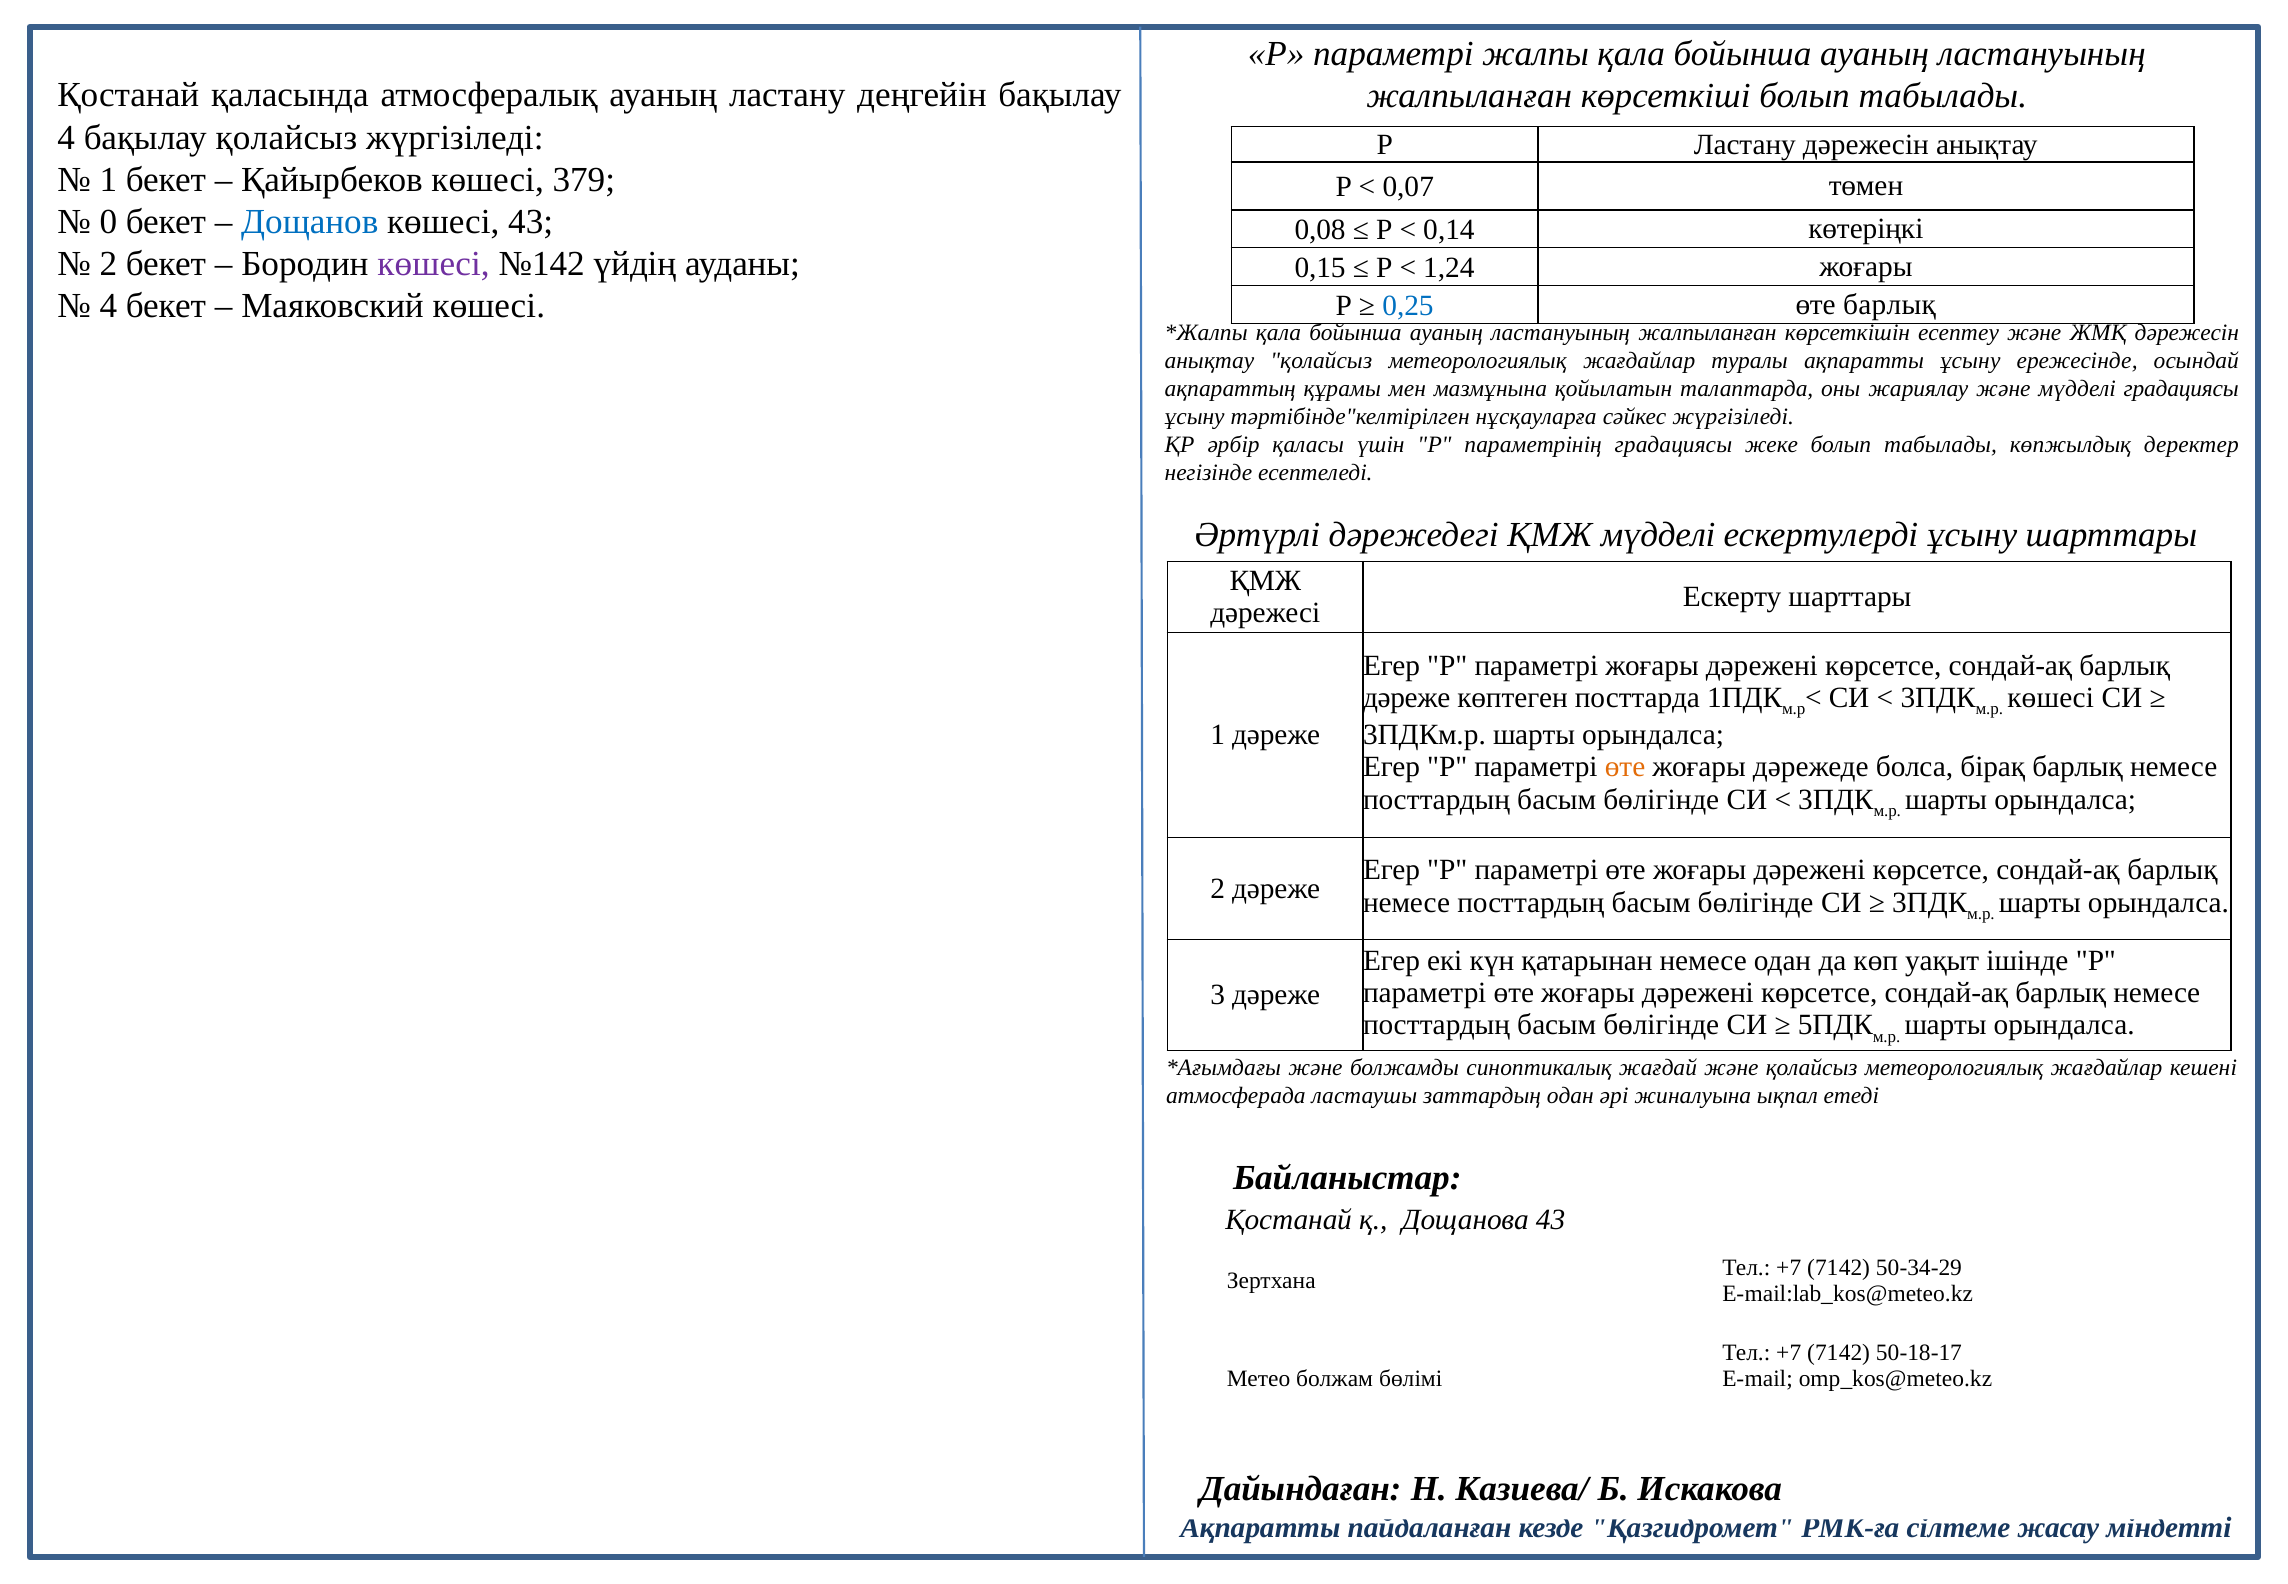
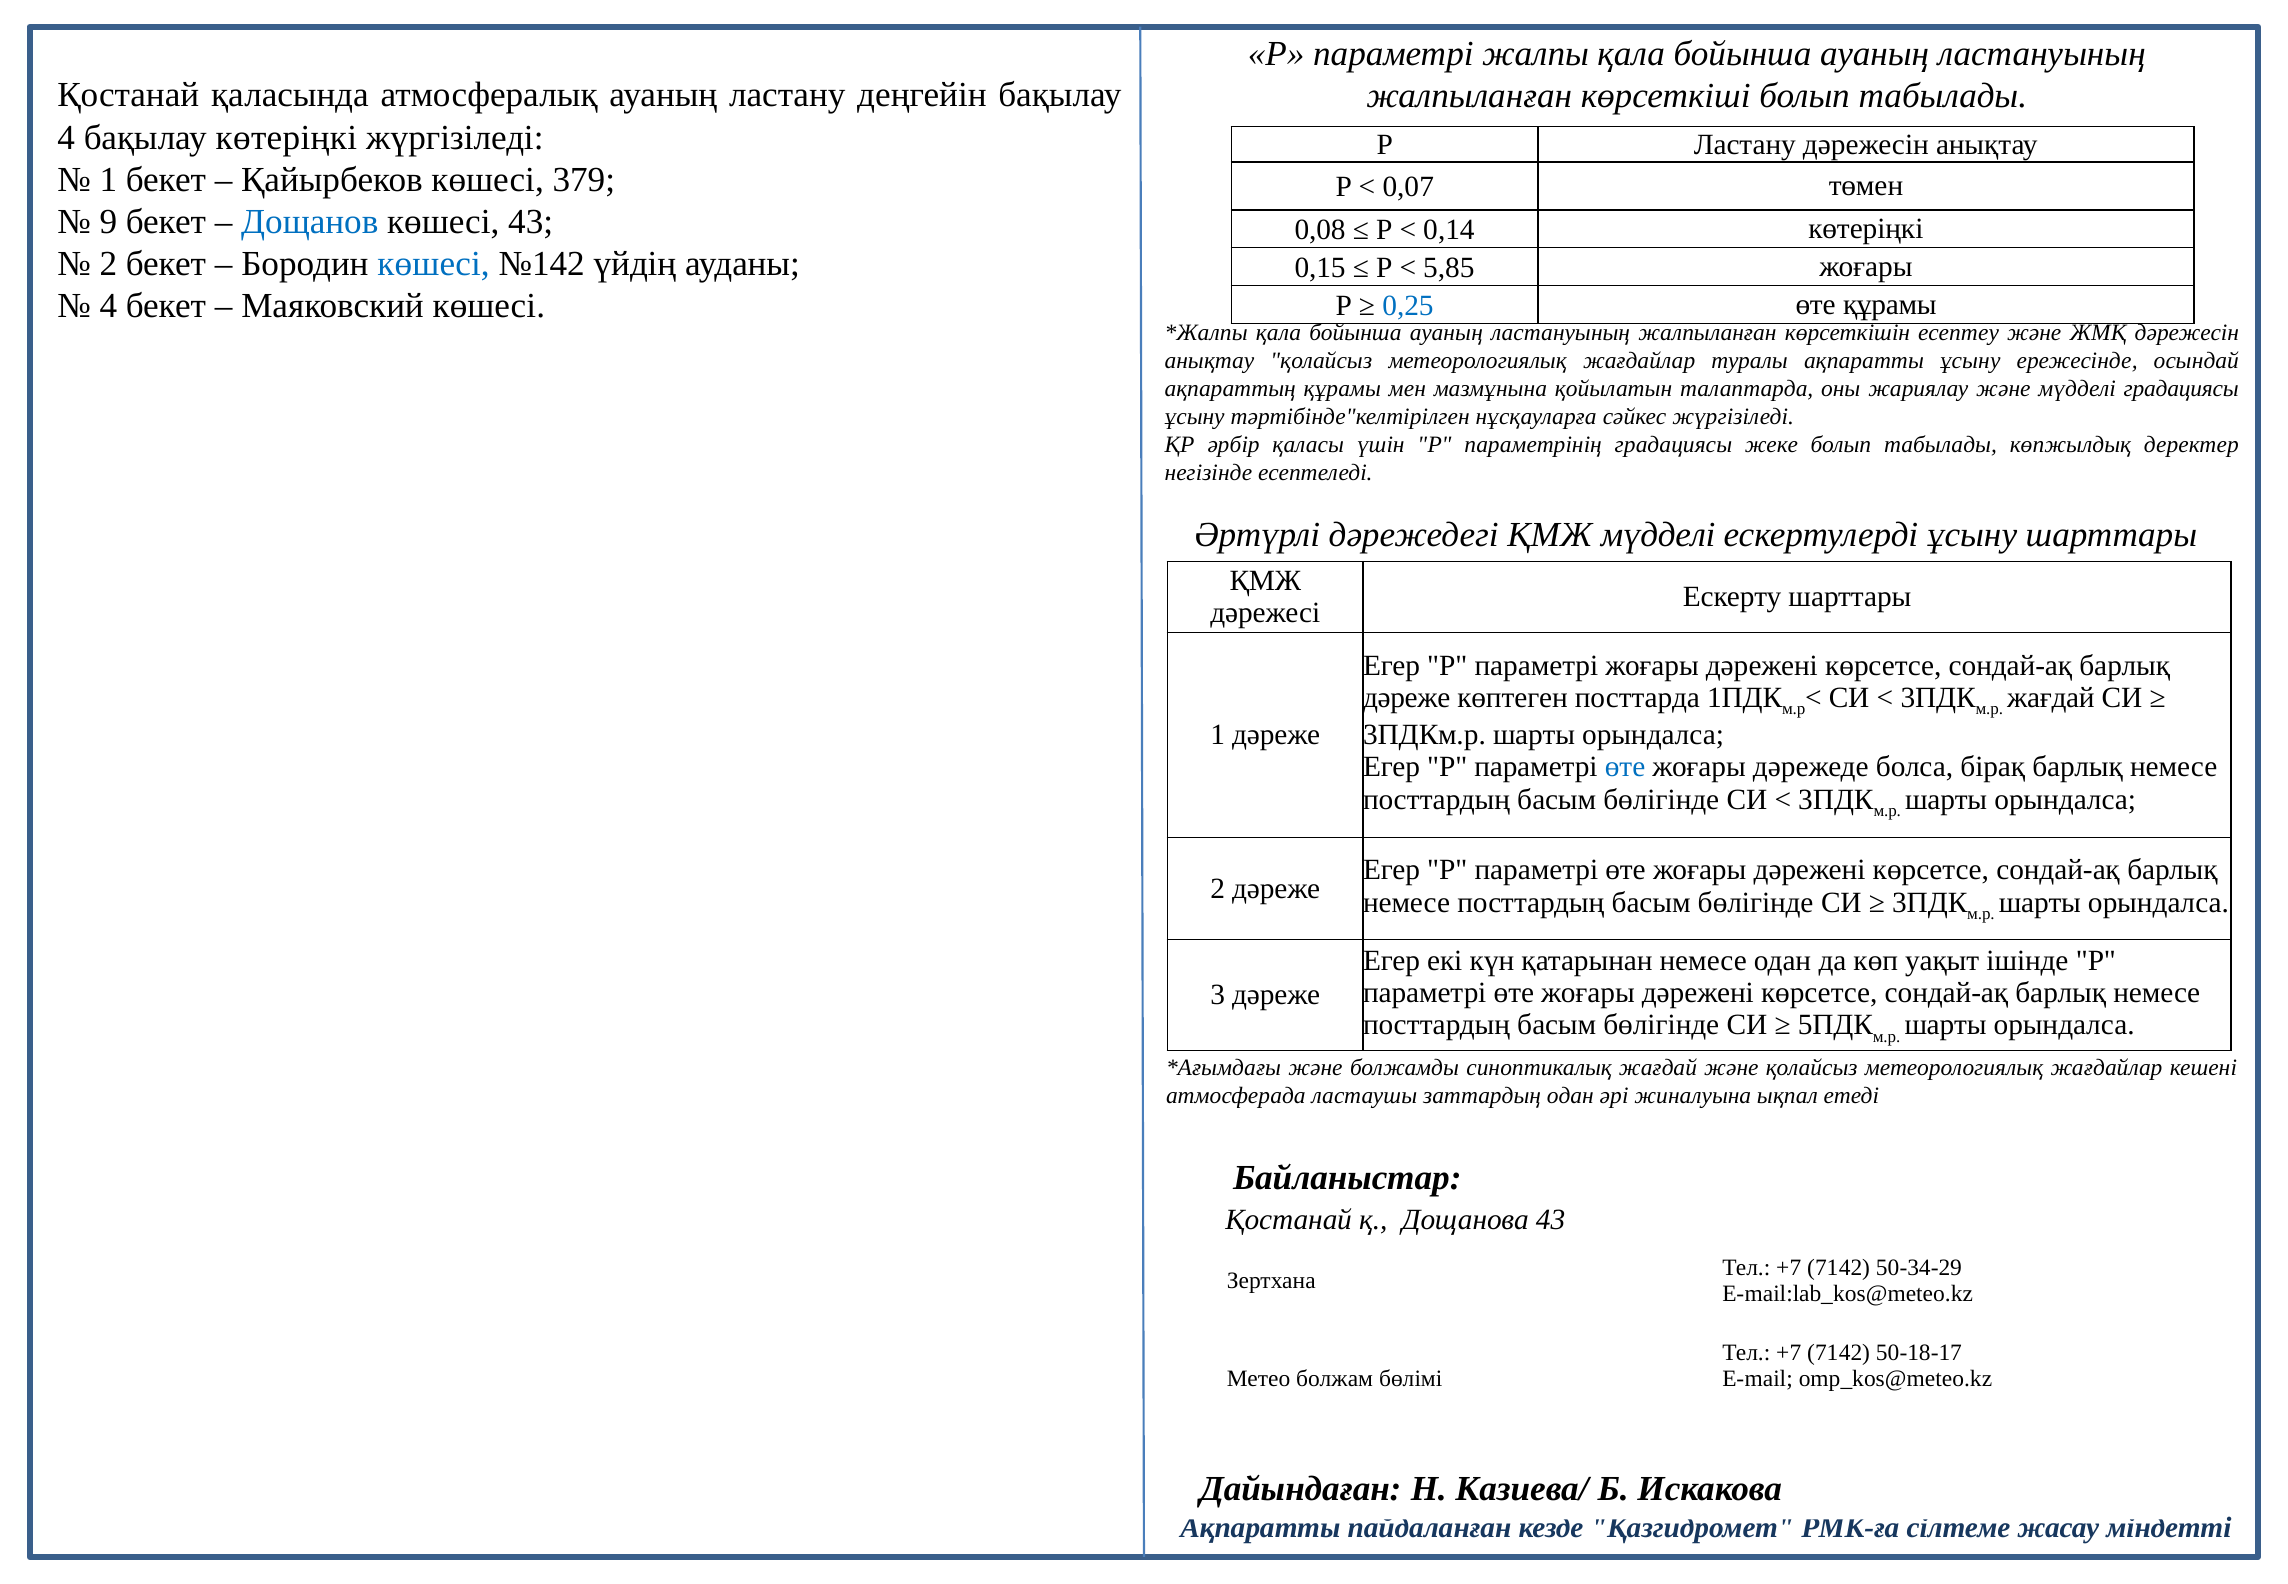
бақылау қолайсыз: қолайсыз -> көтеріңкі (286, 137)
0: 0 -> 9 (108, 222)
көшесі colour: purple -> blue (434, 264)
1,24: 1,24 -> 5,85 (1449, 268)
өте барлық: барлық -> құрамы (1890, 305)
көшесі: көшесі -> жағдай (2051, 698)
өте colour: orange -> blue (1625, 767)
